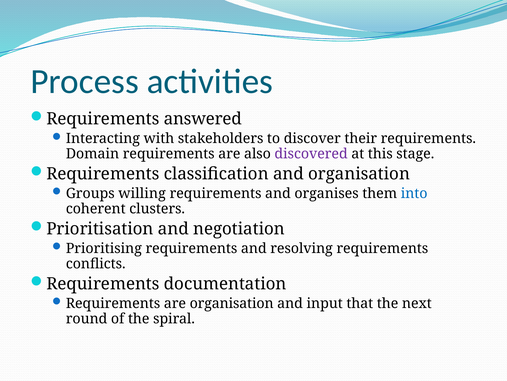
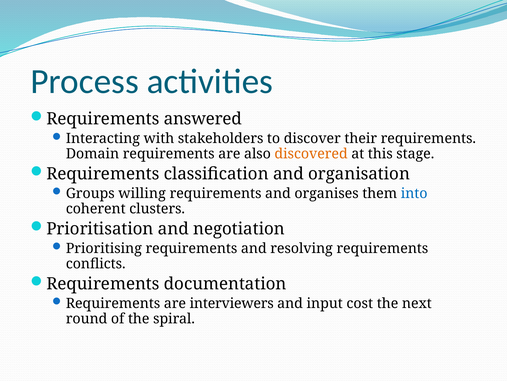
discovered colour: purple -> orange (311, 154)
are organisation: organisation -> interviewers (232, 303)
that: that -> cost (360, 303)
